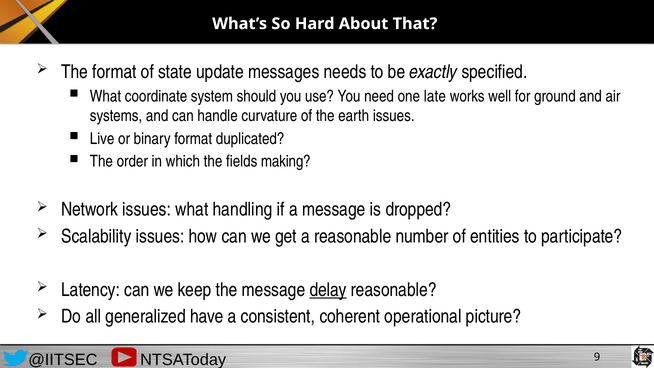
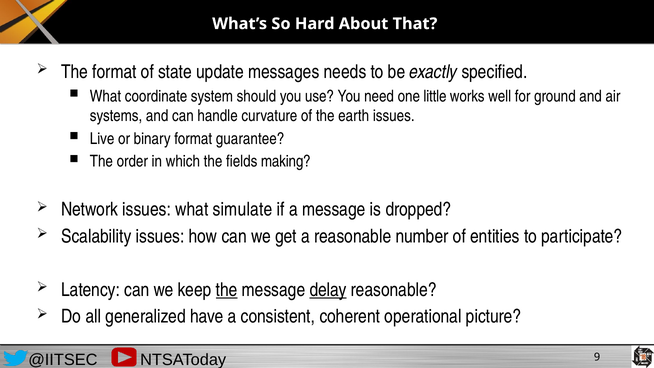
late: late -> little (435, 96)
duplicated: duplicated -> guarantee (250, 139)
handling: handling -> simulate (243, 210)
the underline: none -> present (227, 290)
